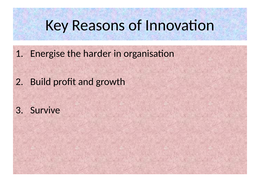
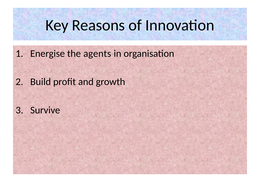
harder: harder -> agents (97, 54)
